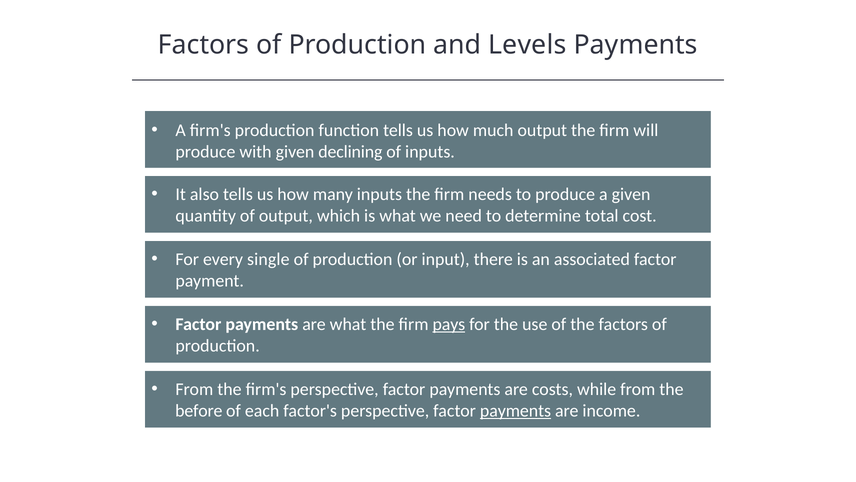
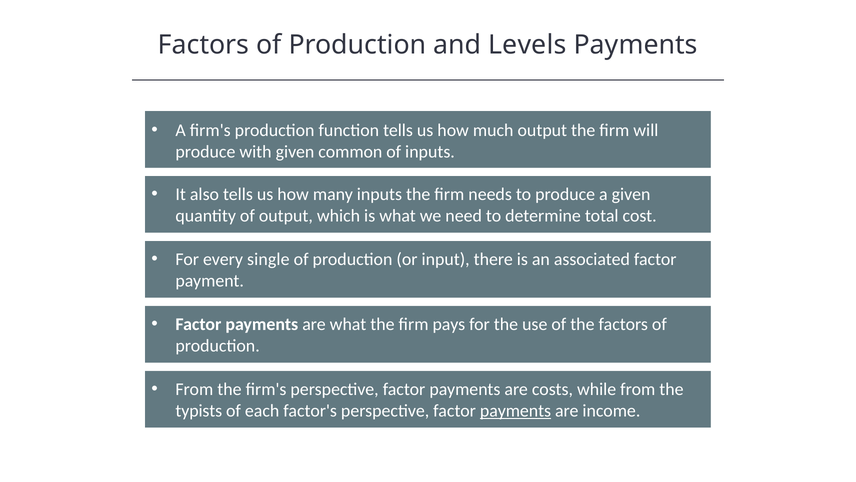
declining: declining -> common (350, 152)
pays underline: present -> none (449, 324)
before: before -> typists (199, 410)
